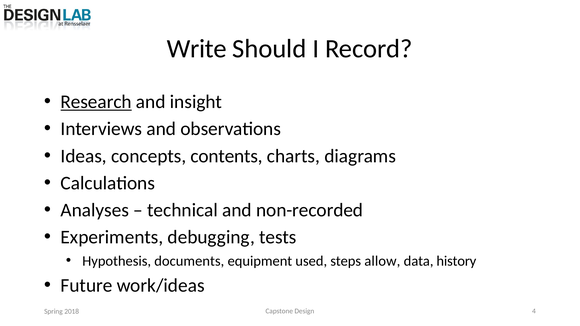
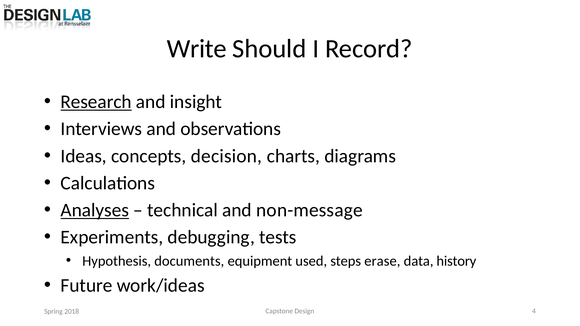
contents: contents -> decision (226, 156)
Analyses underline: none -> present (95, 210)
non-recorded: non-recorded -> non-message (310, 210)
allow: allow -> erase (382, 261)
